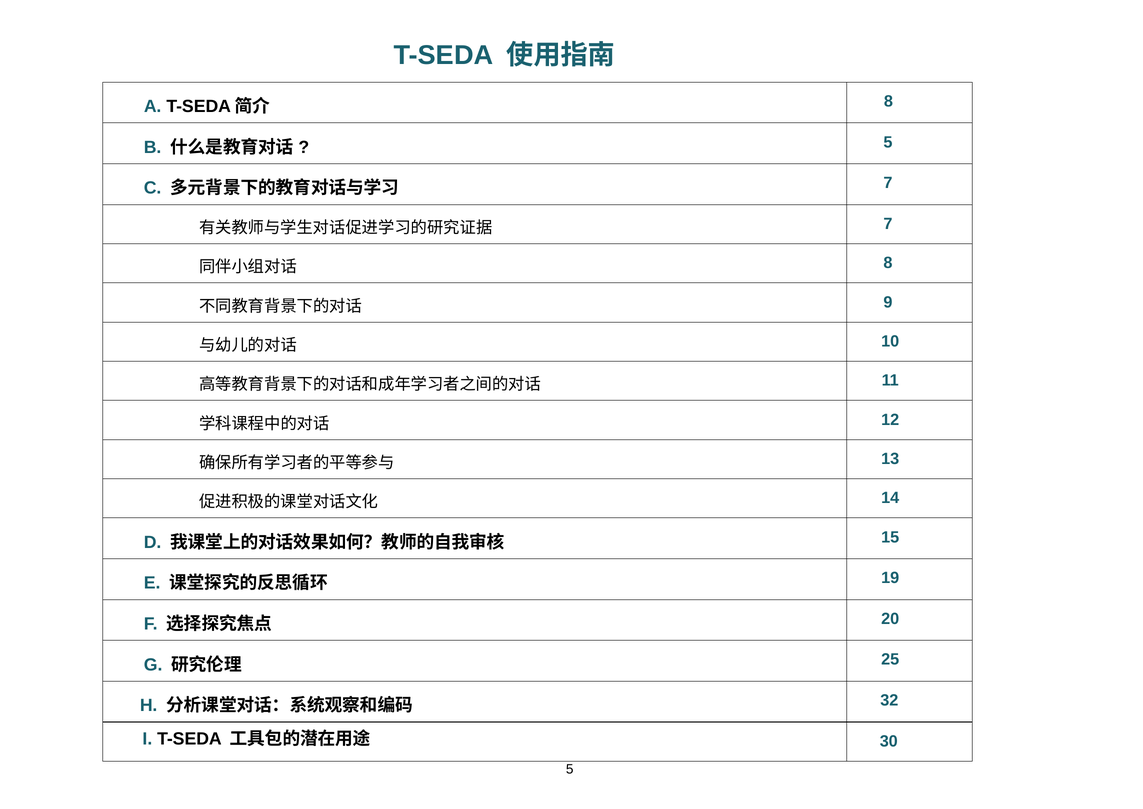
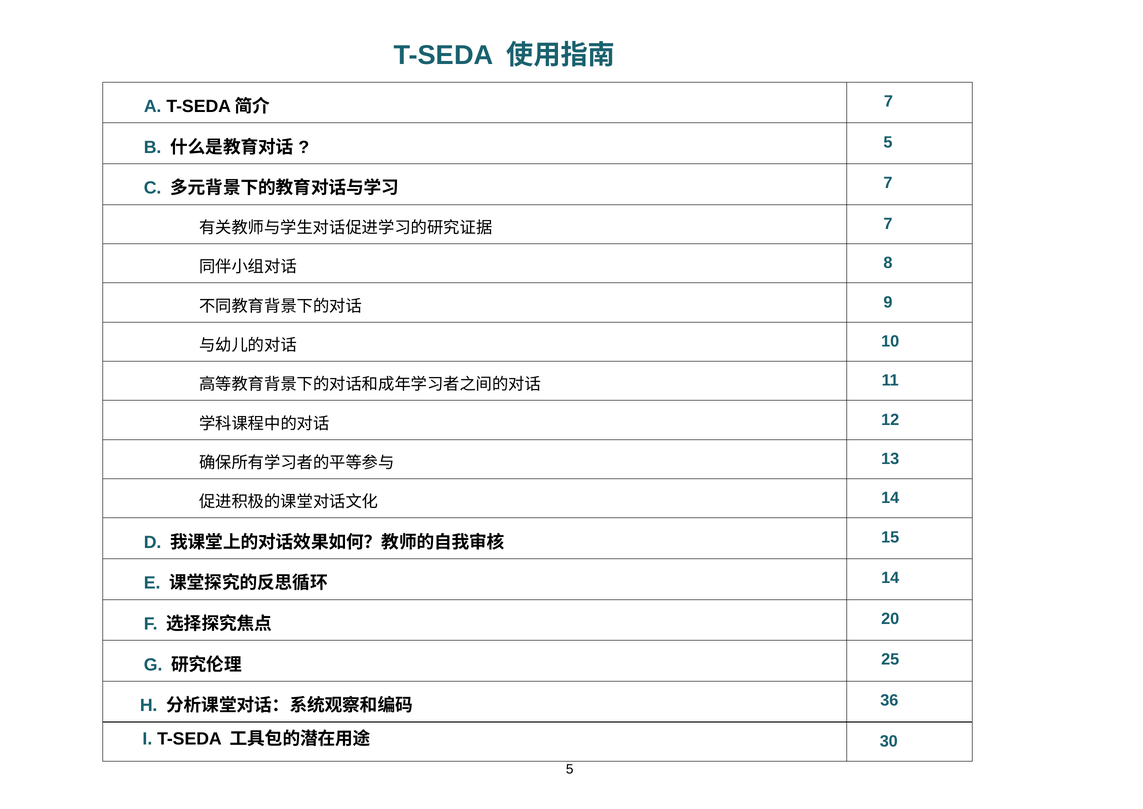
8: 8 -> 7 (888, 101)
19: 19 -> 14 (890, 578)
32: 32 -> 36 (889, 700)
